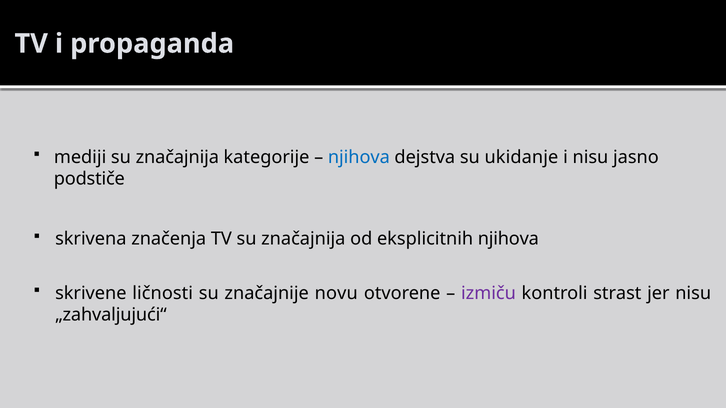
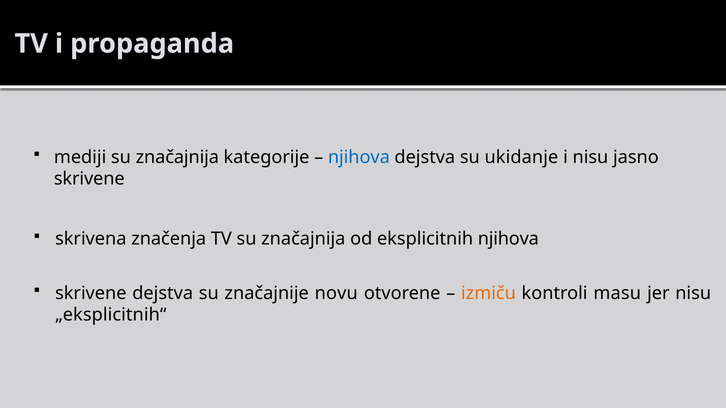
podstiče: podstiče -> skrivene (89, 179)
skrivene ličnosti: ličnosti -> dejstva (163, 293)
izmiču colour: purple -> orange (488, 293)
strast: strast -> masu (617, 293)
„zahvaljujući“: „zahvaljujući“ -> „eksplicitnih“ (111, 315)
